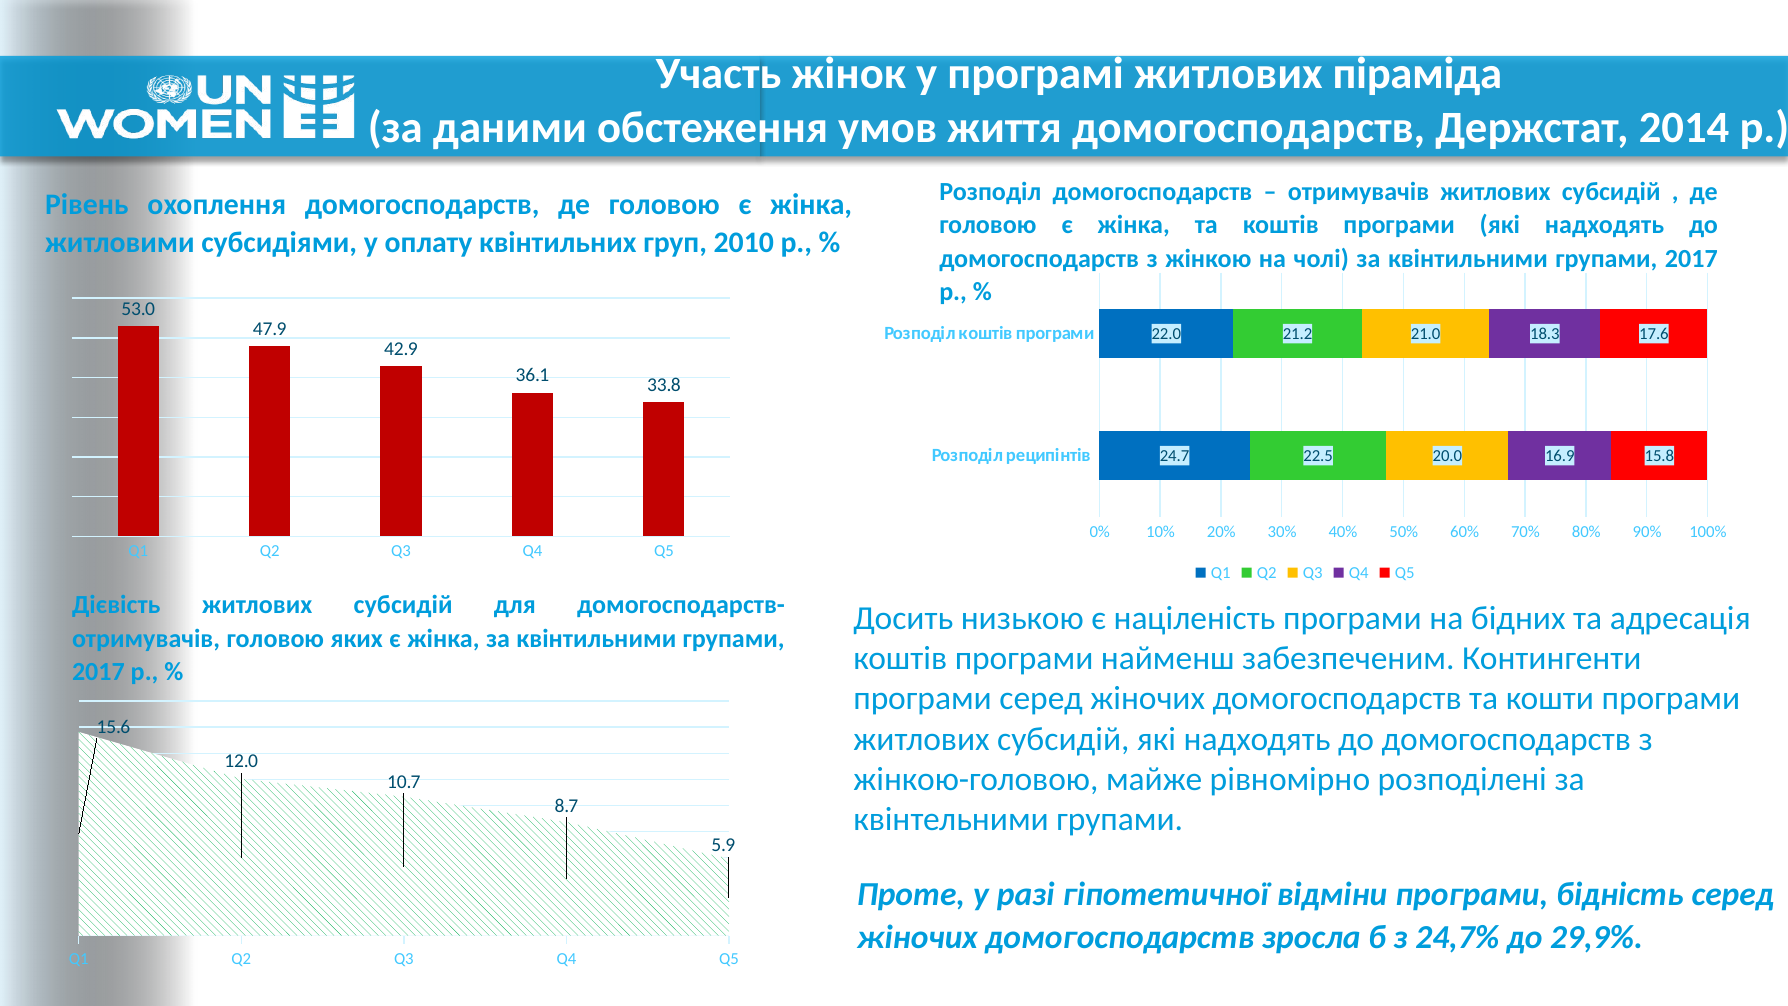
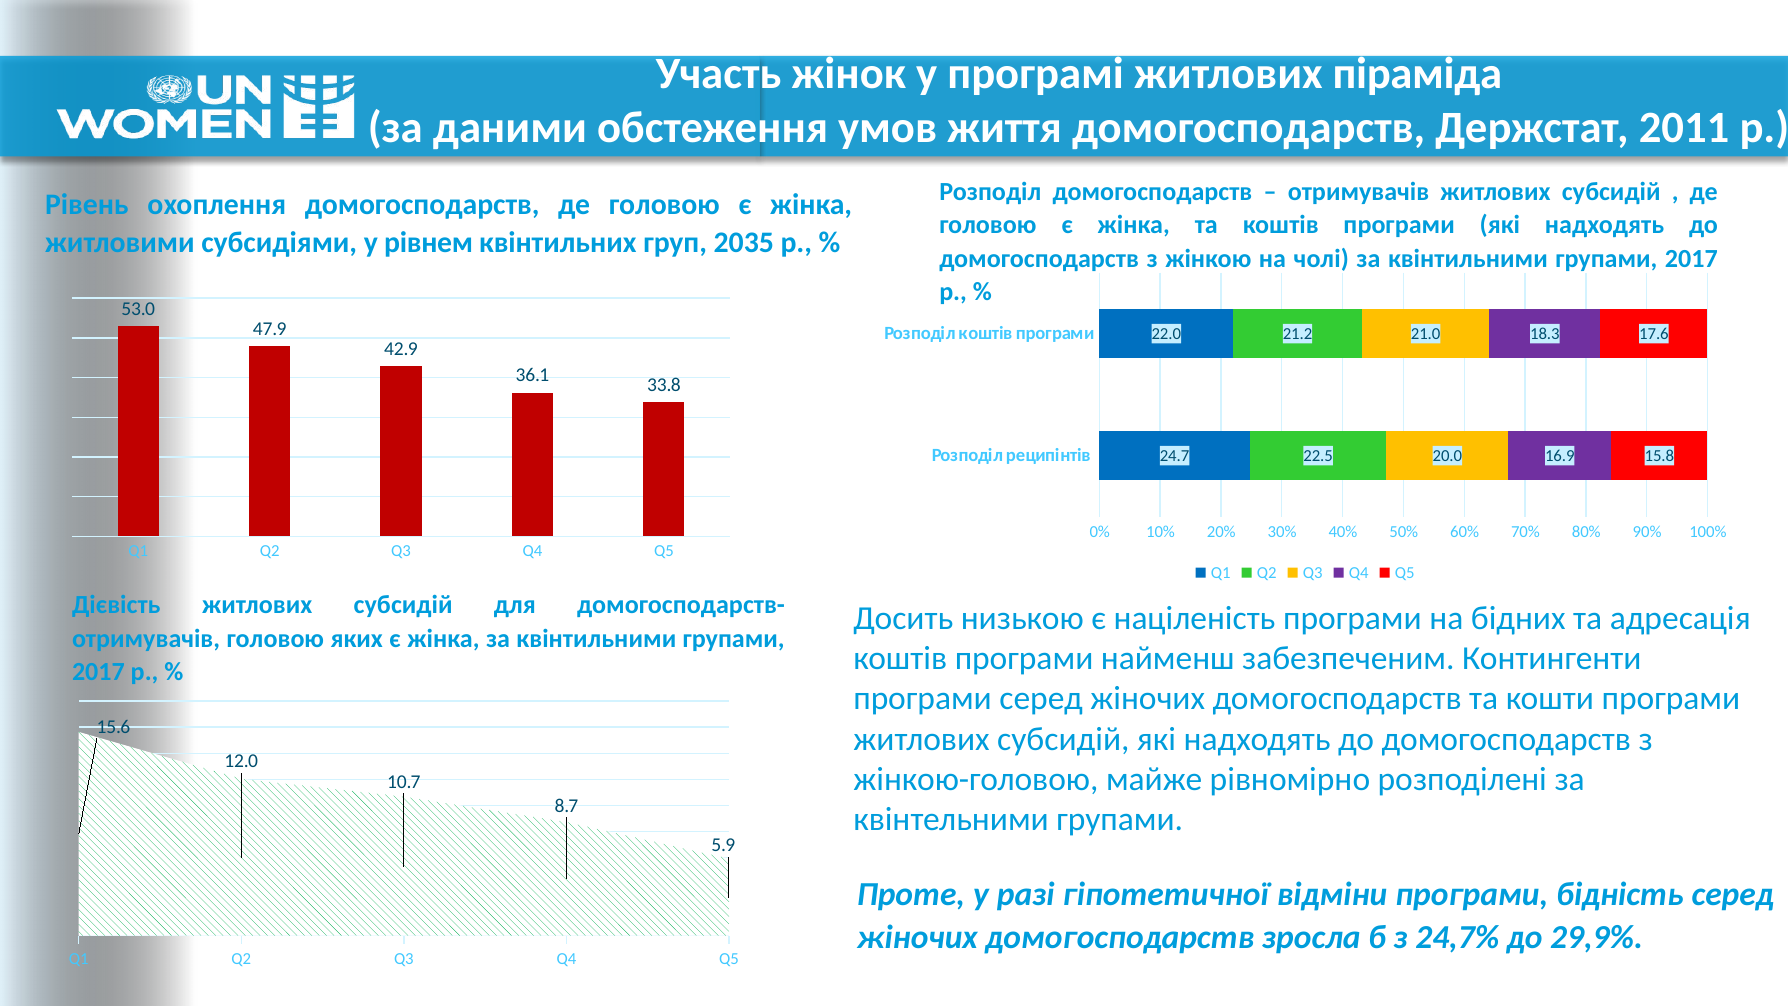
2014: 2014 -> 2011 (1684, 128)
оплату: оплату -> рівнем (429, 243)
2010: 2010 -> 2035 (744, 243)
